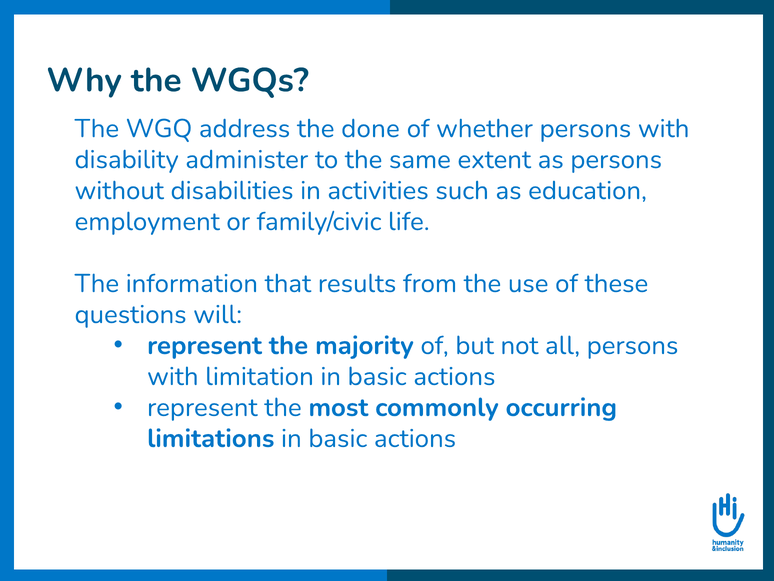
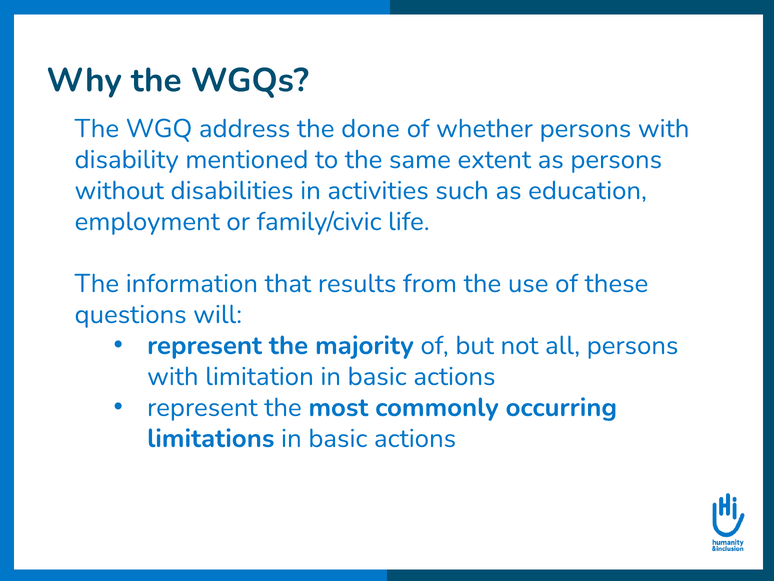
administer: administer -> mentioned (247, 159)
